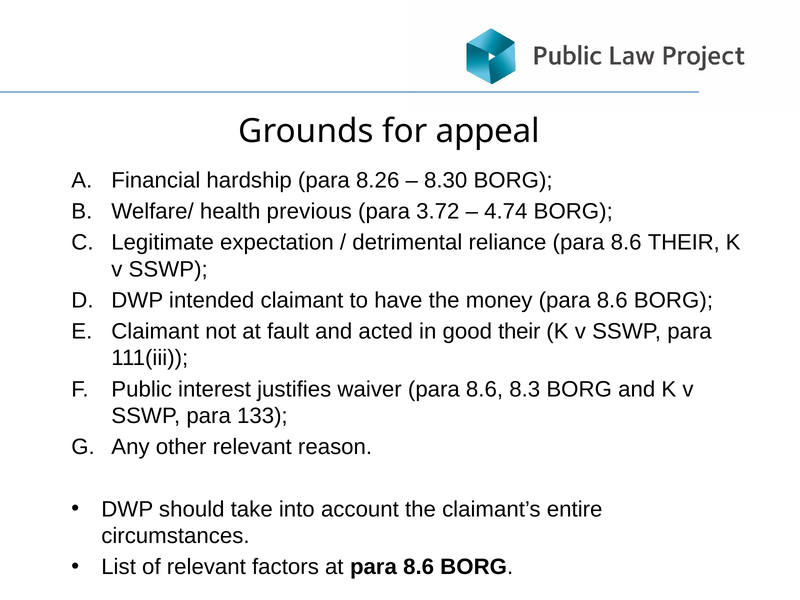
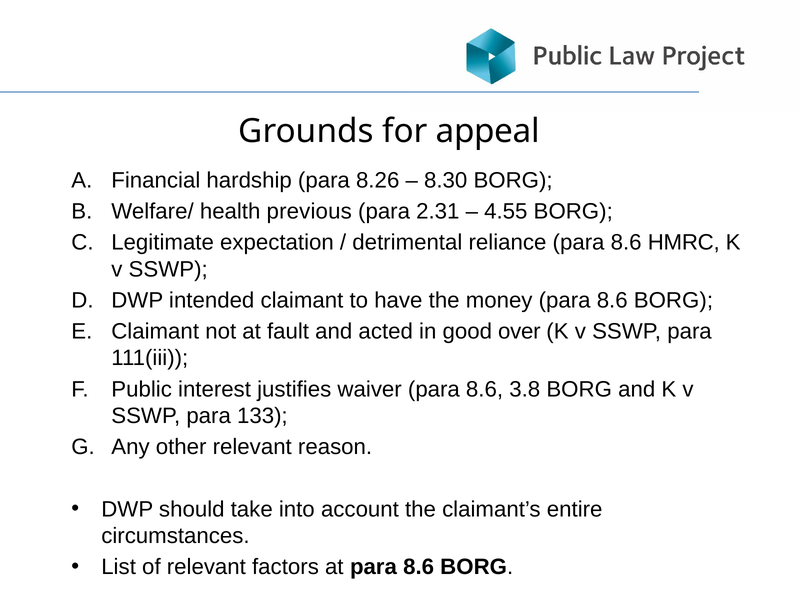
3.72: 3.72 -> 2.31 (438, 211)
4.74: 4.74 -> 4.55 (506, 211)
8.6 THEIR: THEIR -> HMRC (684, 243)
good their: their -> over (519, 331)
8.3: 8.3 -> 3.8 (525, 389)
